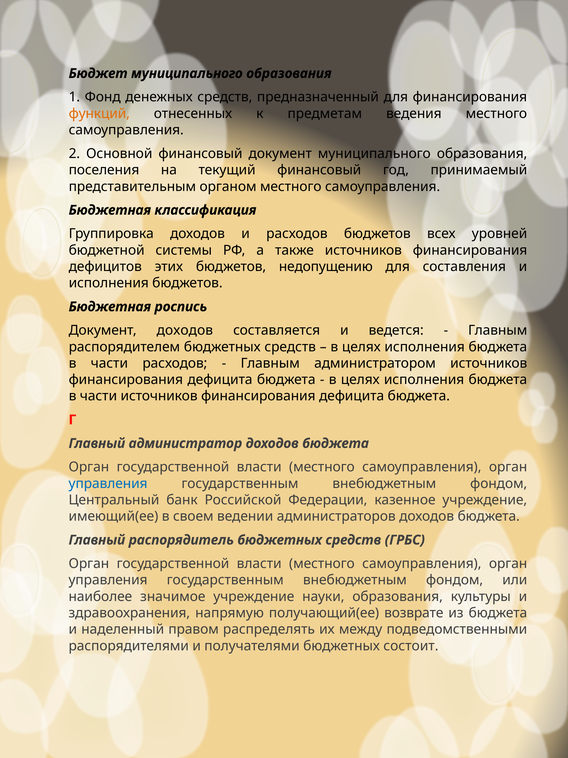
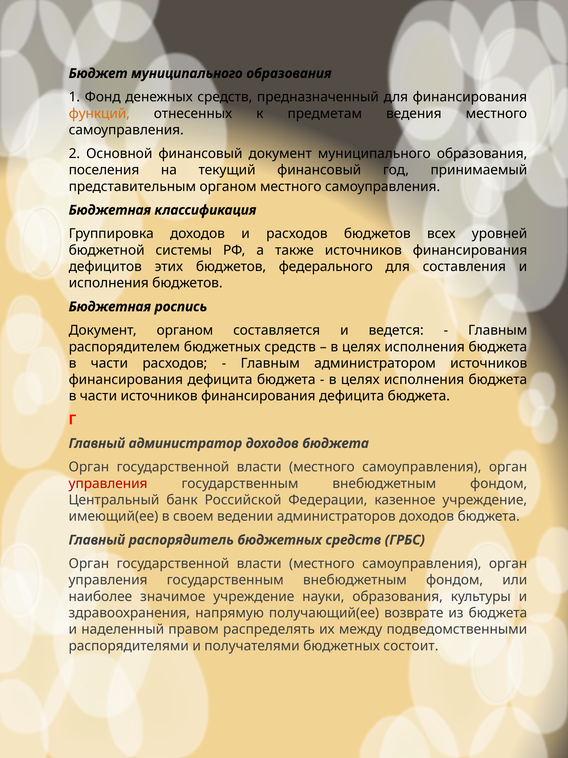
недопущению: недопущению -> федерального (326, 266)
Документ доходов: доходов -> органом (185, 330)
управления colour: blue -> red (108, 483)
